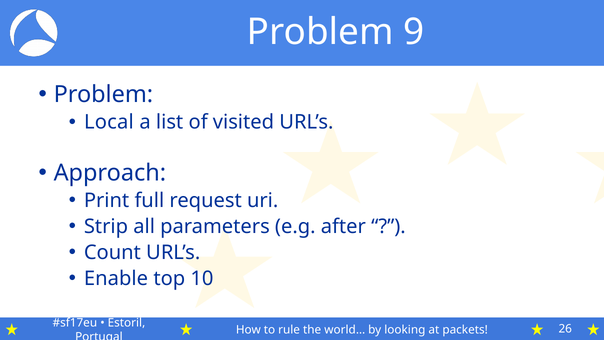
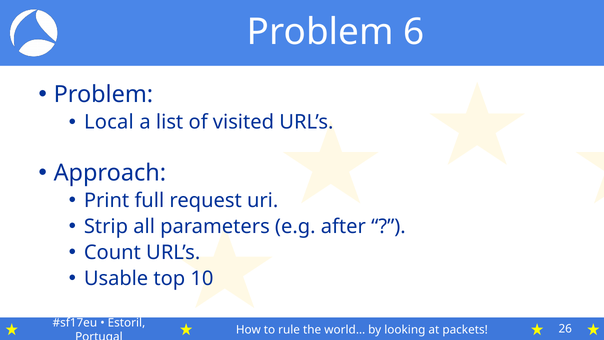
9: 9 -> 6 (414, 32)
Enable: Enable -> Usable (116, 278)
